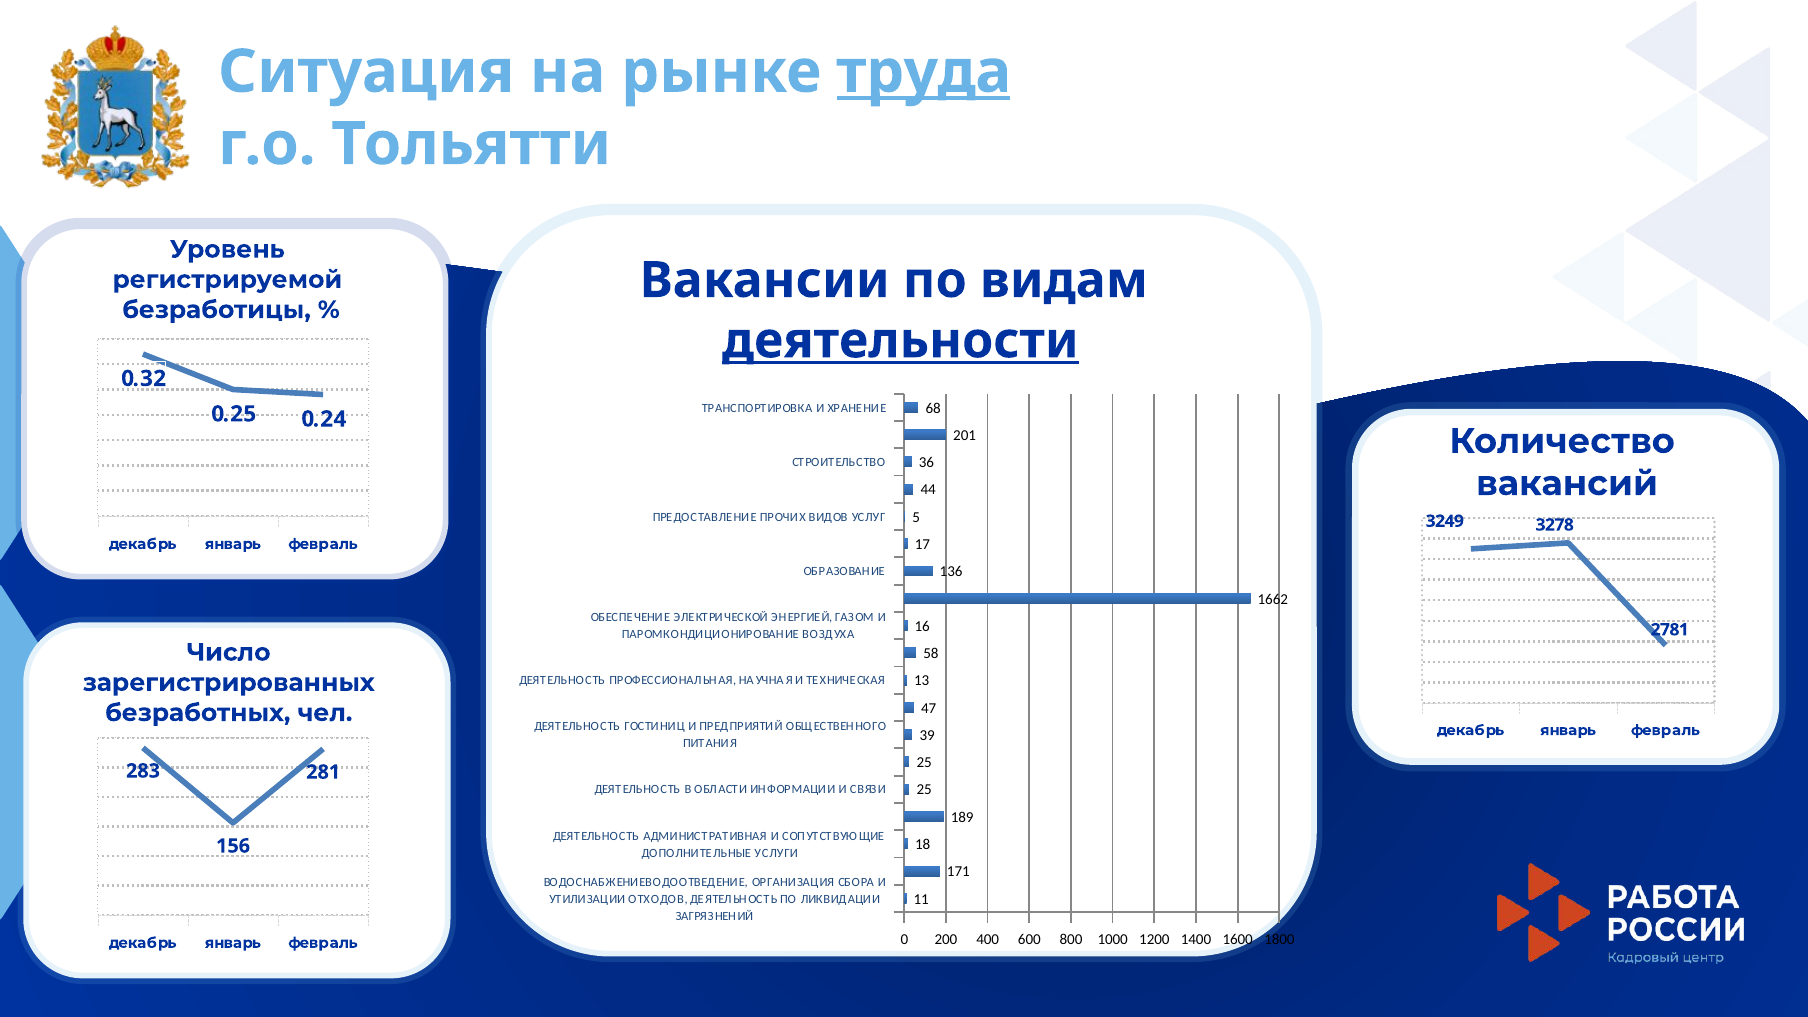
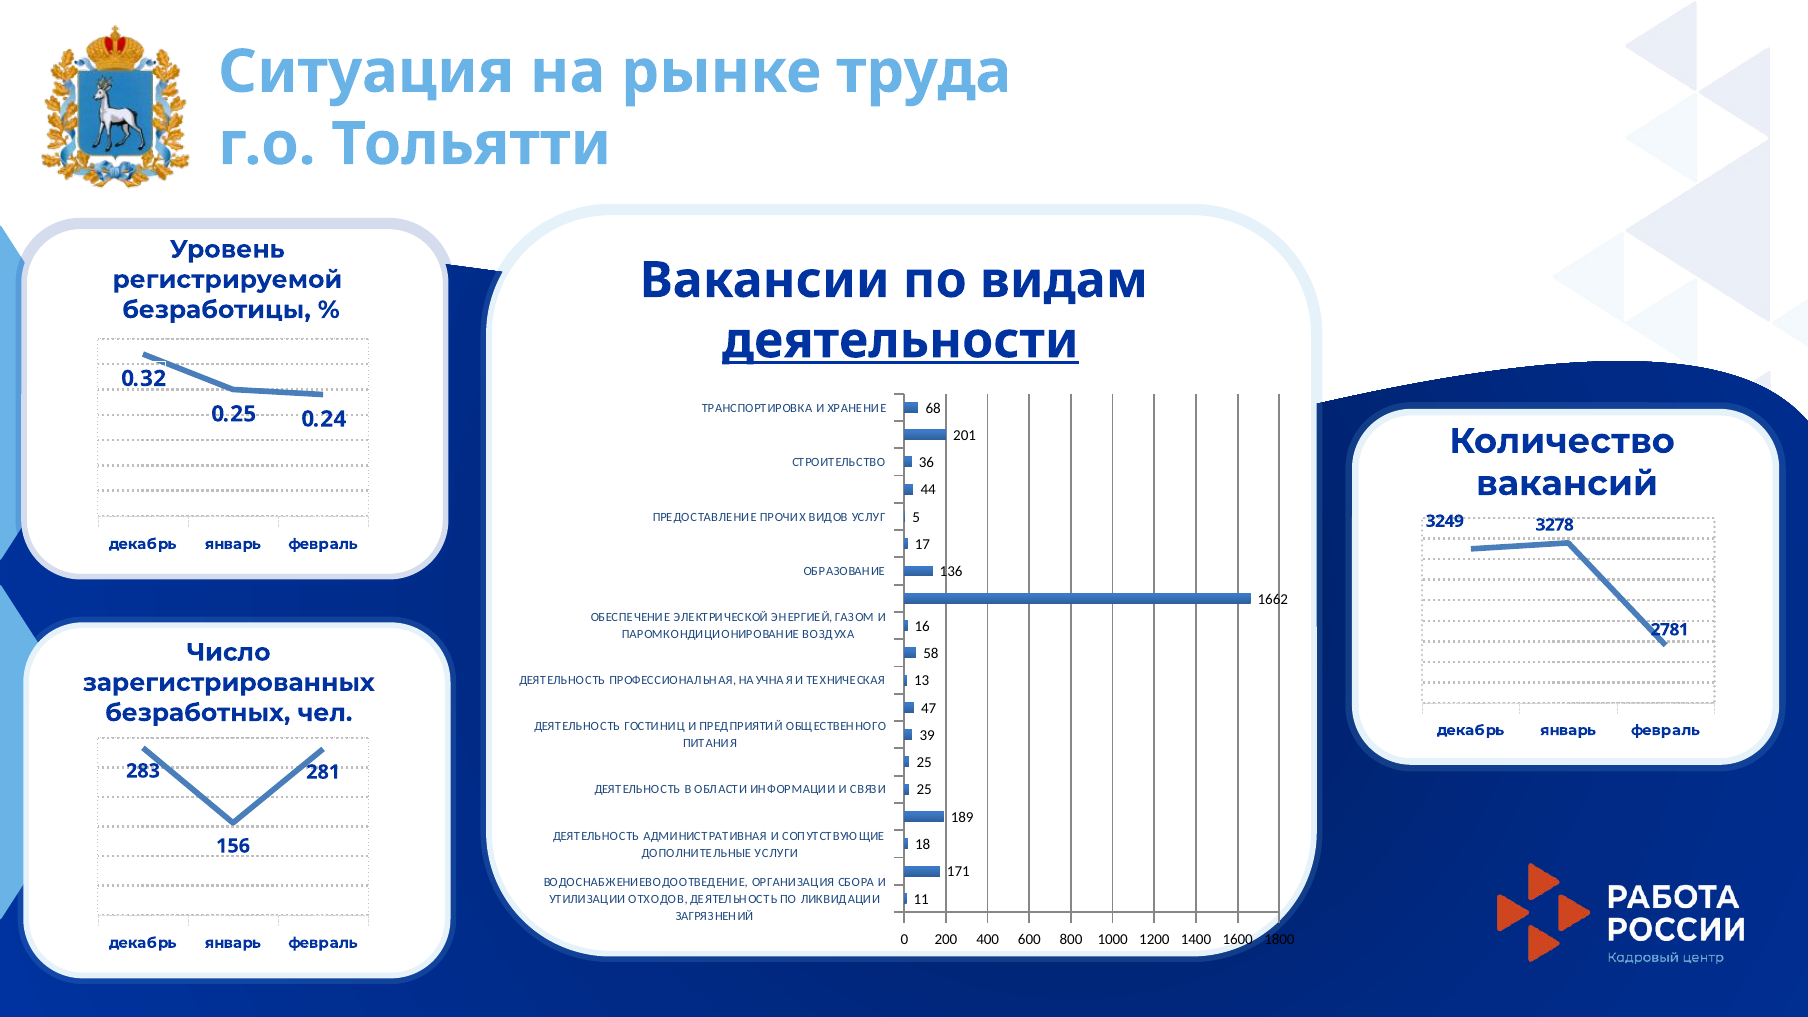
труда underline: present -> none (924, 72)
